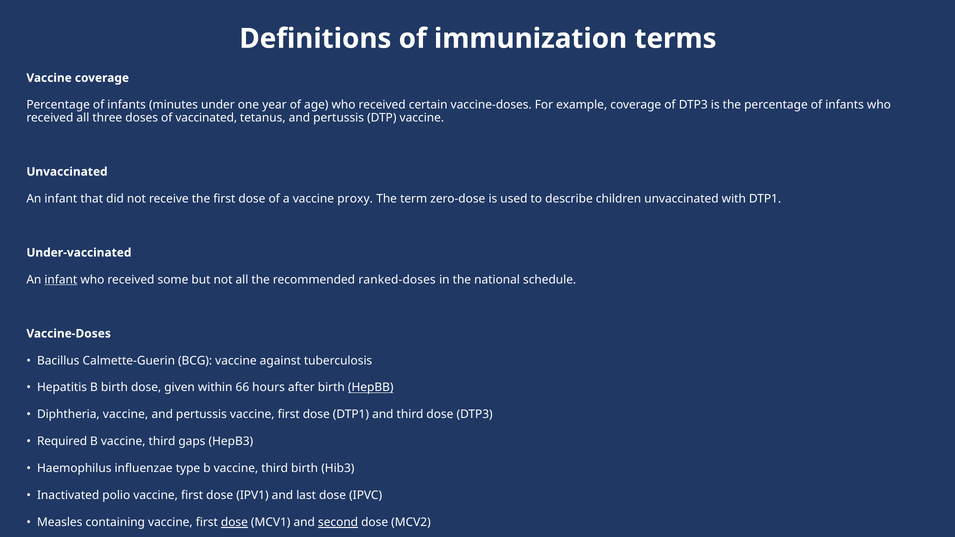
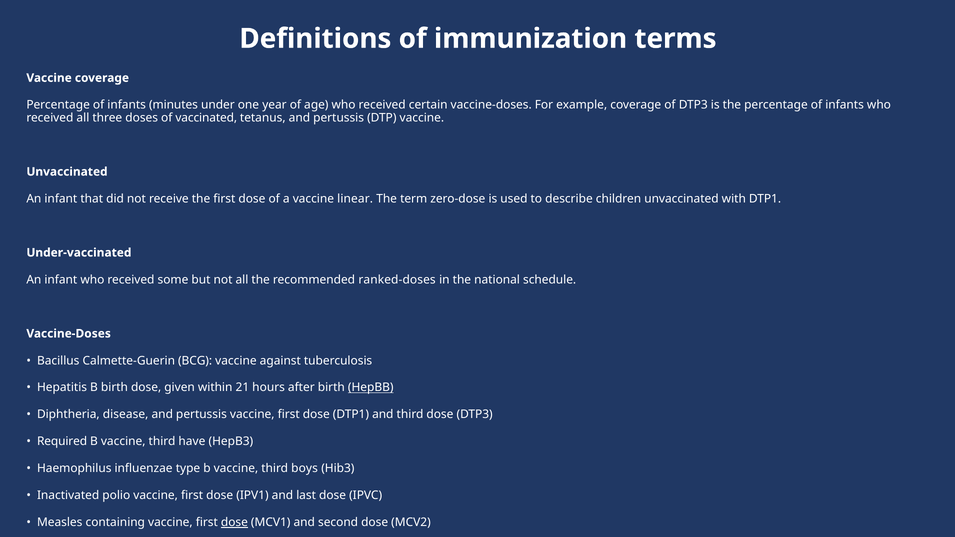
proxy: proxy -> linear (355, 199)
infant underline: present -> none (61, 280)
66: 66 -> 21 (242, 388)
Diphtheria vaccine: vaccine -> disease (126, 415)
gaps: gaps -> have (192, 442)
third birth: birth -> boys (305, 469)
second underline: present -> none (338, 523)
